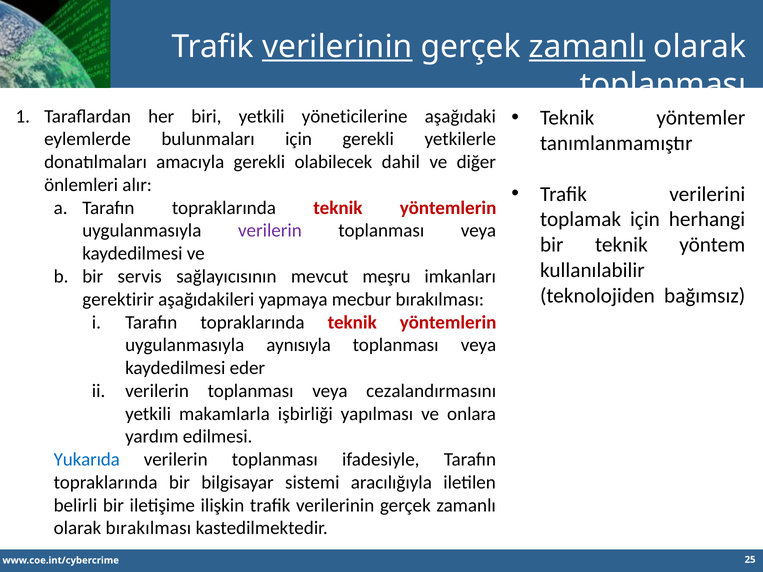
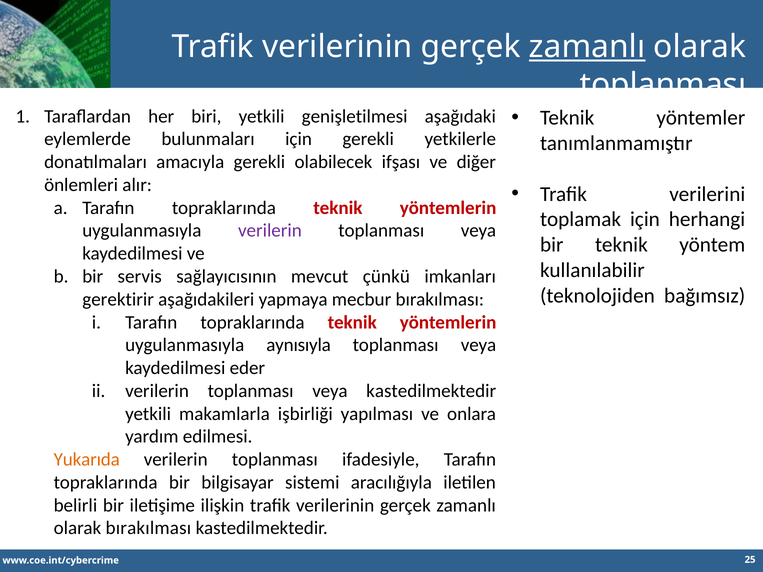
verilerinin underline: present -> none (337, 47)
yöneticilerine: yöneticilerine -> genişletilmesi (355, 116)
dahil: dahil -> ifşası (401, 162)
meşru: meşru -> çünkü (386, 277)
veya cezalandırmasını: cezalandırmasını -> kastedilmektedir (431, 391)
Yukarıda colour: blue -> orange (87, 460)
